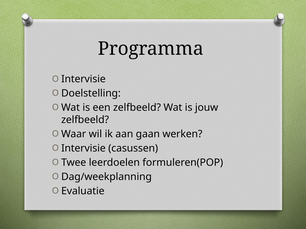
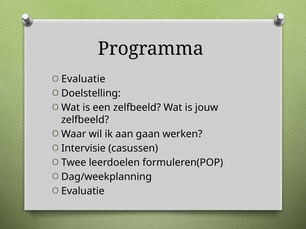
Intervisie: Intervisie -> Evaluatie (83, 79)
